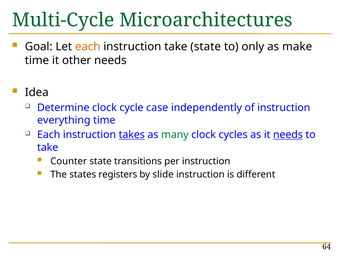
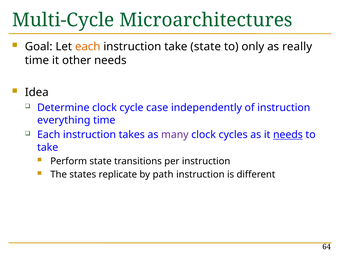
make: make -> really (297, 47)
takes underline: present -> none (132, 135)
many colour: green -> purple (175, 135)
Counter: Counter -> Perform (69, 161)
registers: registers -> replicate (118, 175)
slide: slide -> path (163, 175)
